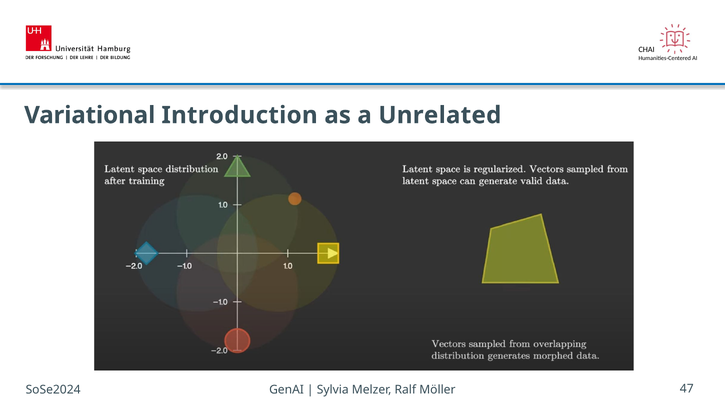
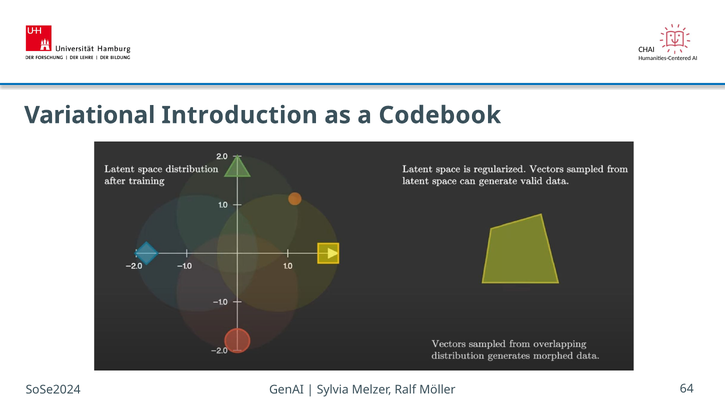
Unrelated: Unrelated -> Codebook (440, 115)
47: 47 -> 64 (687, 389)
